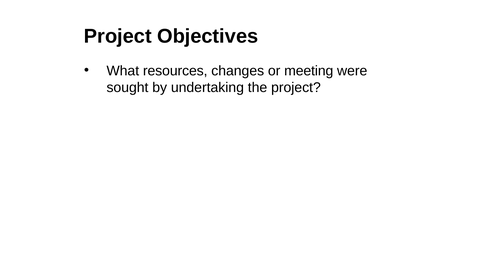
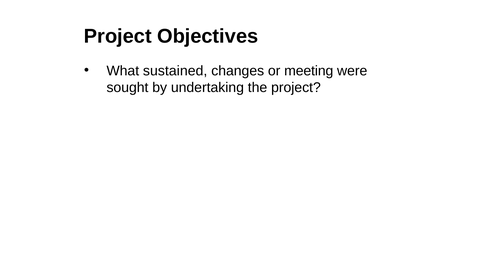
resources: resources -> sustained (175, 71)
